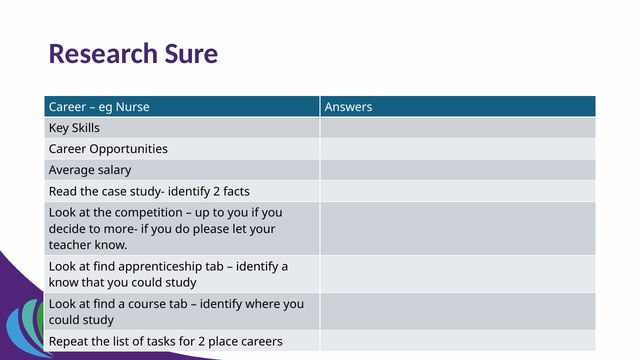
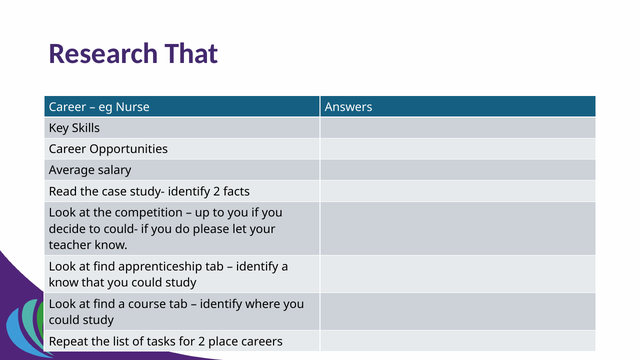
Research Sure: Sure -> That (192, 54)
more-: more- -> could- (121, 229)
